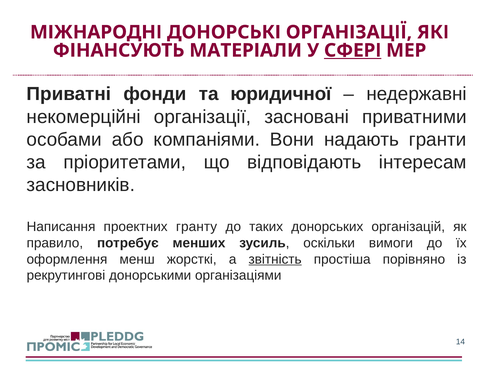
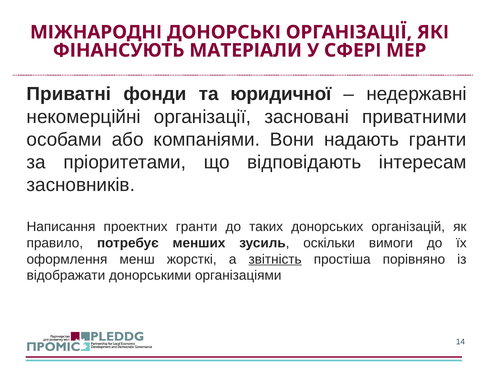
СФЕРІ underline: present -> none (353, 50)
проектних гранту: гранту -> гранти (197, 227)
рекрутингові: рекрутингові -> відображати (66, 276)
